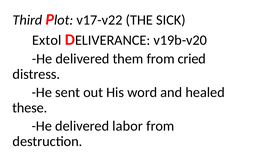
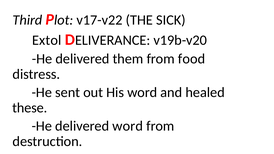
cried: cried -> food (192, 59)
delivered labor: labor -> word (128, 126)
